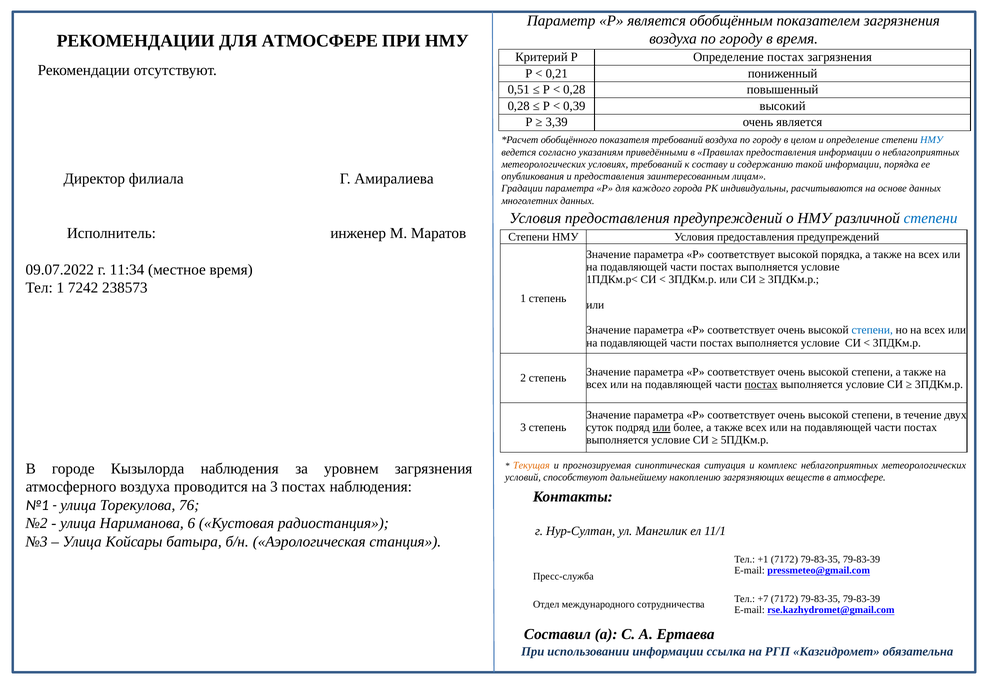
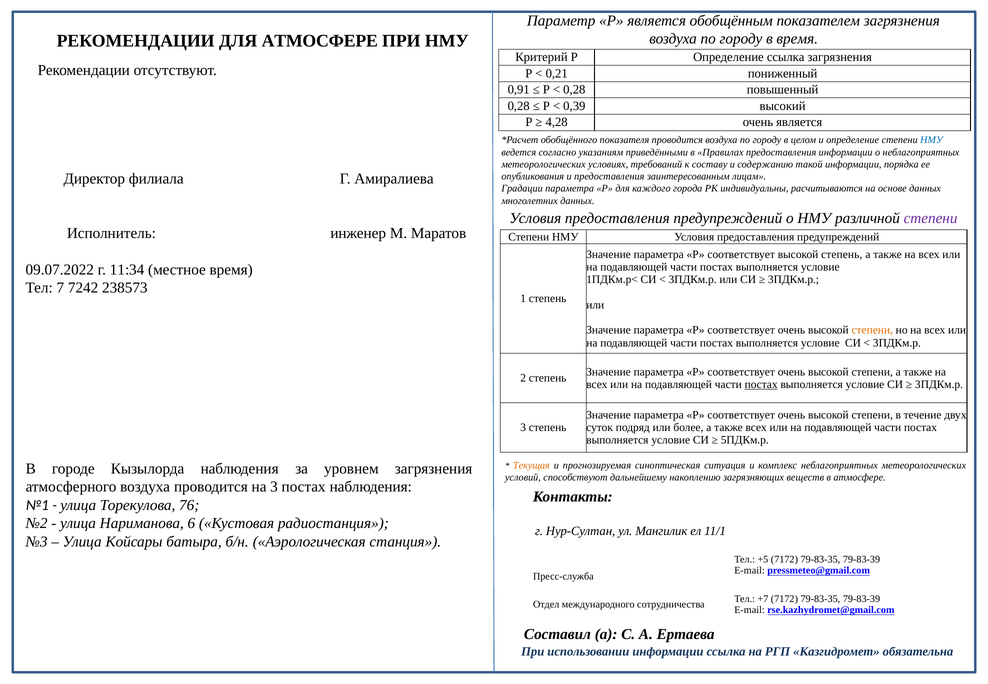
Определение постах: постах -> ссылка (786, 57)
0,51: 0,51 -> 0,91 (519, 90)
3,39: 3,39 -> 4,28 (557, 122)
показателя требований: требований -> проводится (677, 140)
степени colour: blue -> purple (931, 218)
высокой порядка: порядка -> степень (842, 254)
Тел 1: 1 -> 7 (60, 288)
степени colour: blue -> orange (872, 330)
или underline: present -> none (662, 428)
+1: +1 -> +5 (763, 559)
